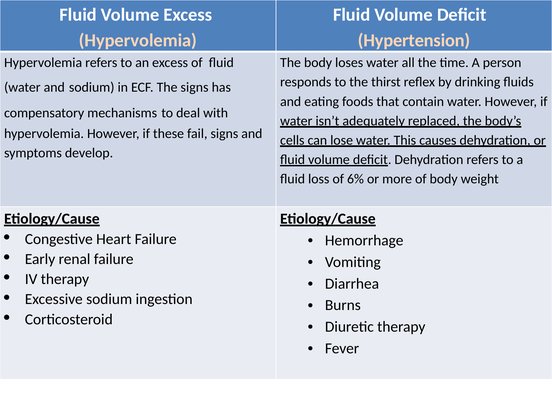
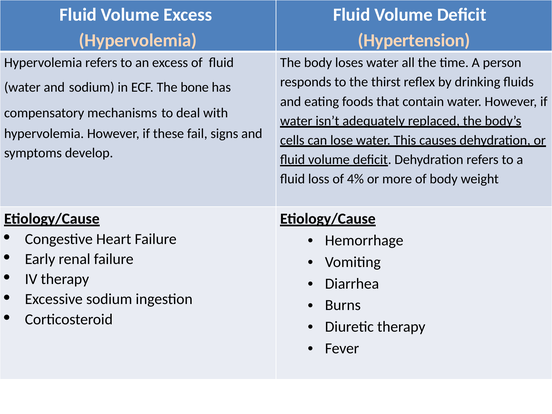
The signs: signs -> bone (195, 87)
6%: 6% -> 4% (355, 179)
